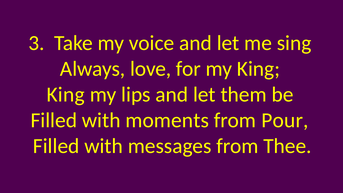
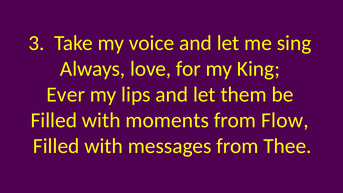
King: King -> Ever (66, 94)
Pour: Pour -> Flow (285, 120)
